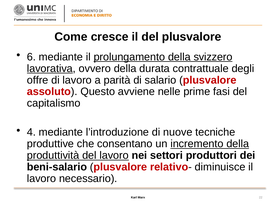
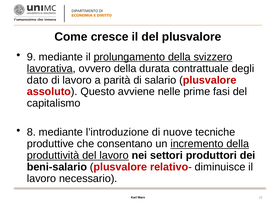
6: 6 -> 9 (31, 57)
offre: offre -> dato (38, 80)
4: 4 -> 8 (31, 132)
